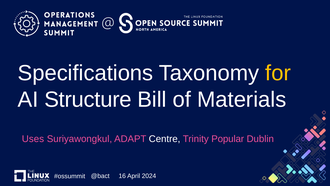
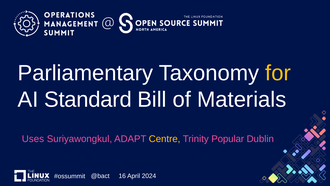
Specifications: Specifications -> Parliamentary (85, 73)
Structure: Structure -> Standard (88, 99)
Centre colour: white -> yellow (165, 139)
